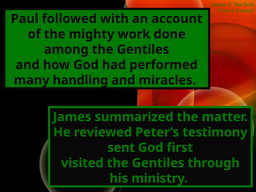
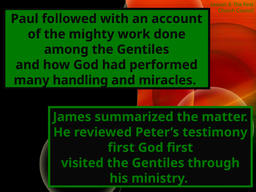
sent: sent -> first (121, 148)
